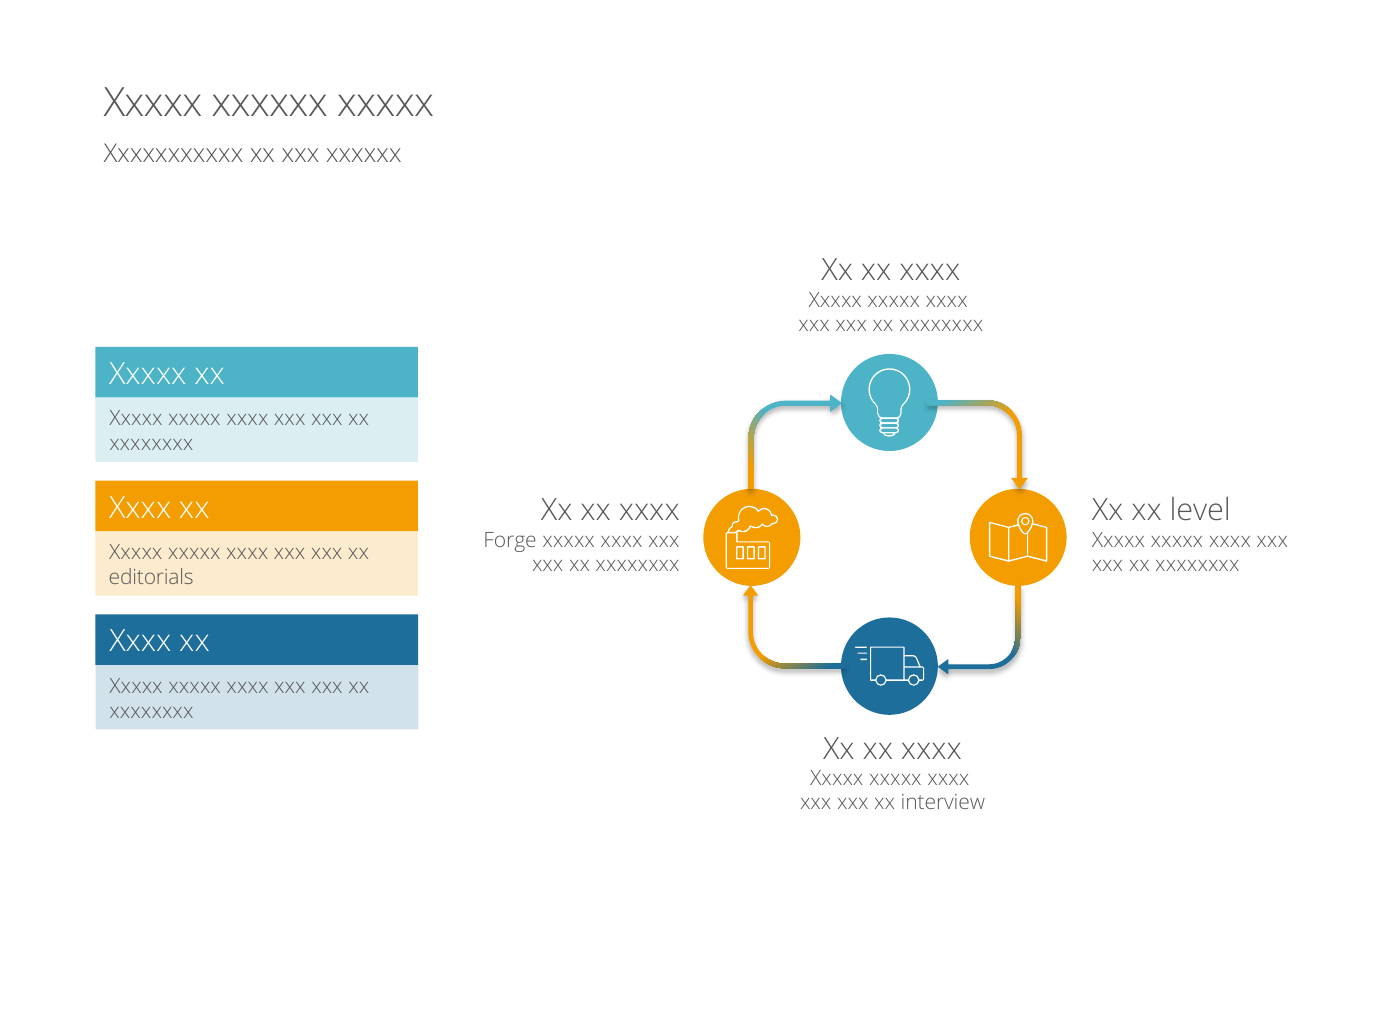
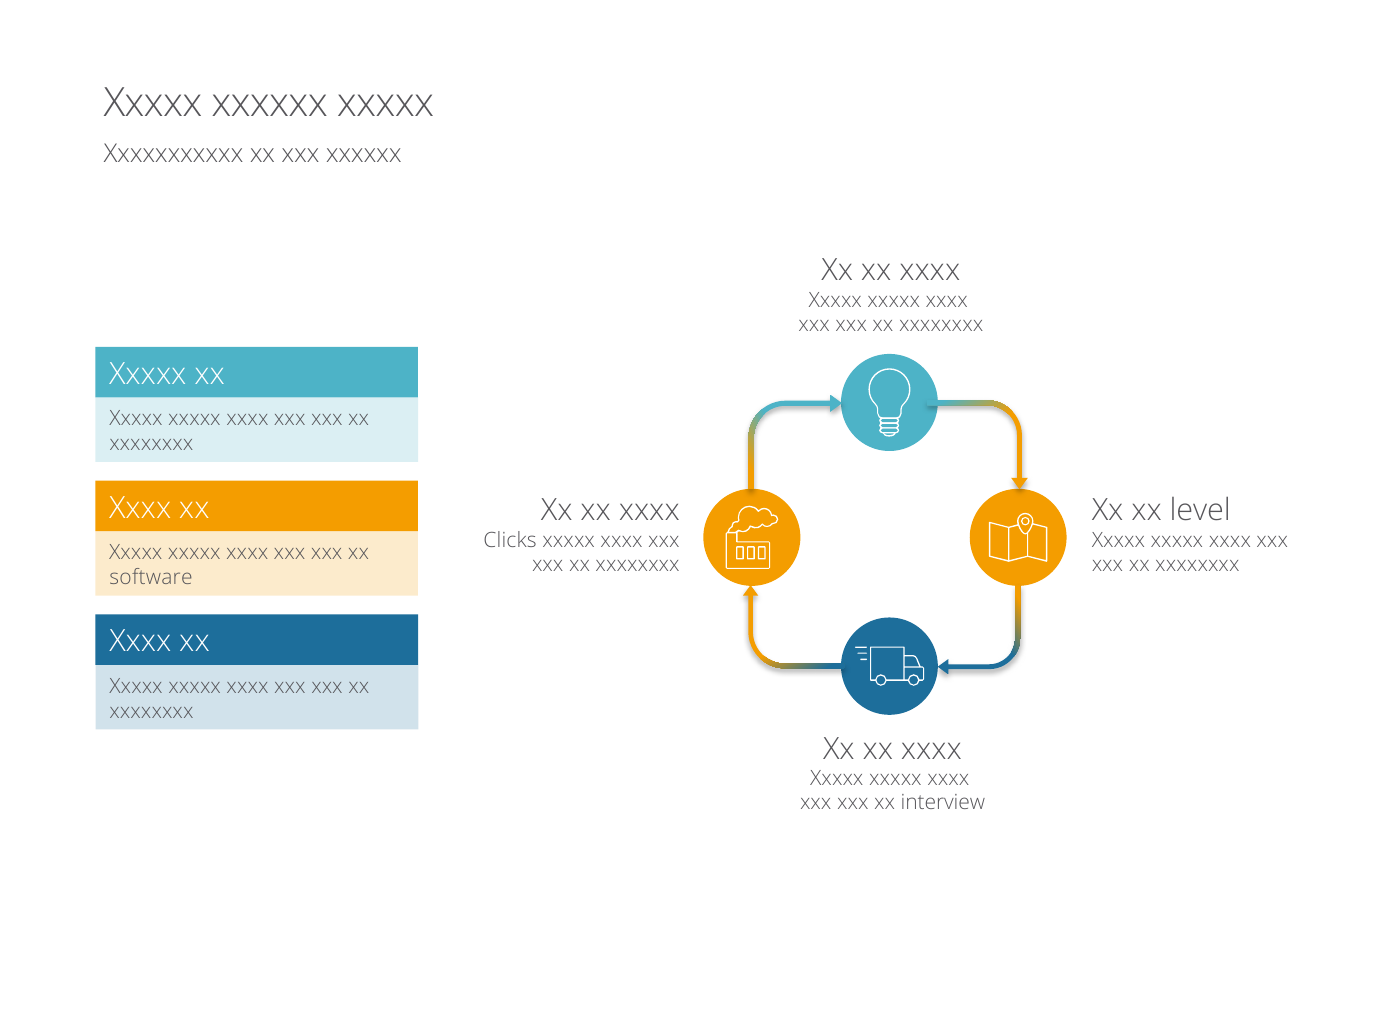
Forge: Forge -> Clicks (510, 540)
editorials: editorials -> software (151, 577)
